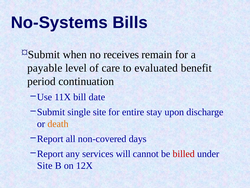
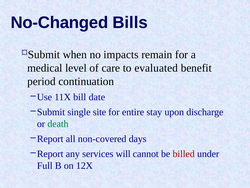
No-Systems: No-Systems -> No-Changed (59, 23)
receives: receives -> impacts (121, 54)
payable: payable -> medical (45, 68)
death colour: orange -> green (58, 124)
Site: Site -> Full (45, 165)
